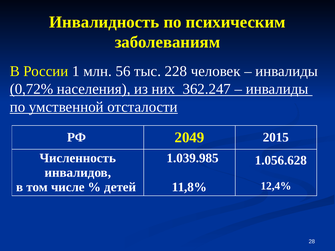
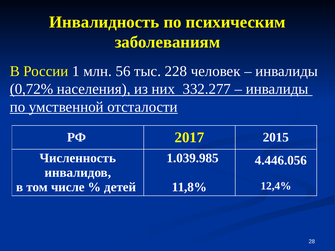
362.247: 362.247 -> 332.277 (207, 89)
2049: 2049 -> 2017 (189, 138)
1.056.628: 1.056.628 -> 4.446.056 (281, 160)
